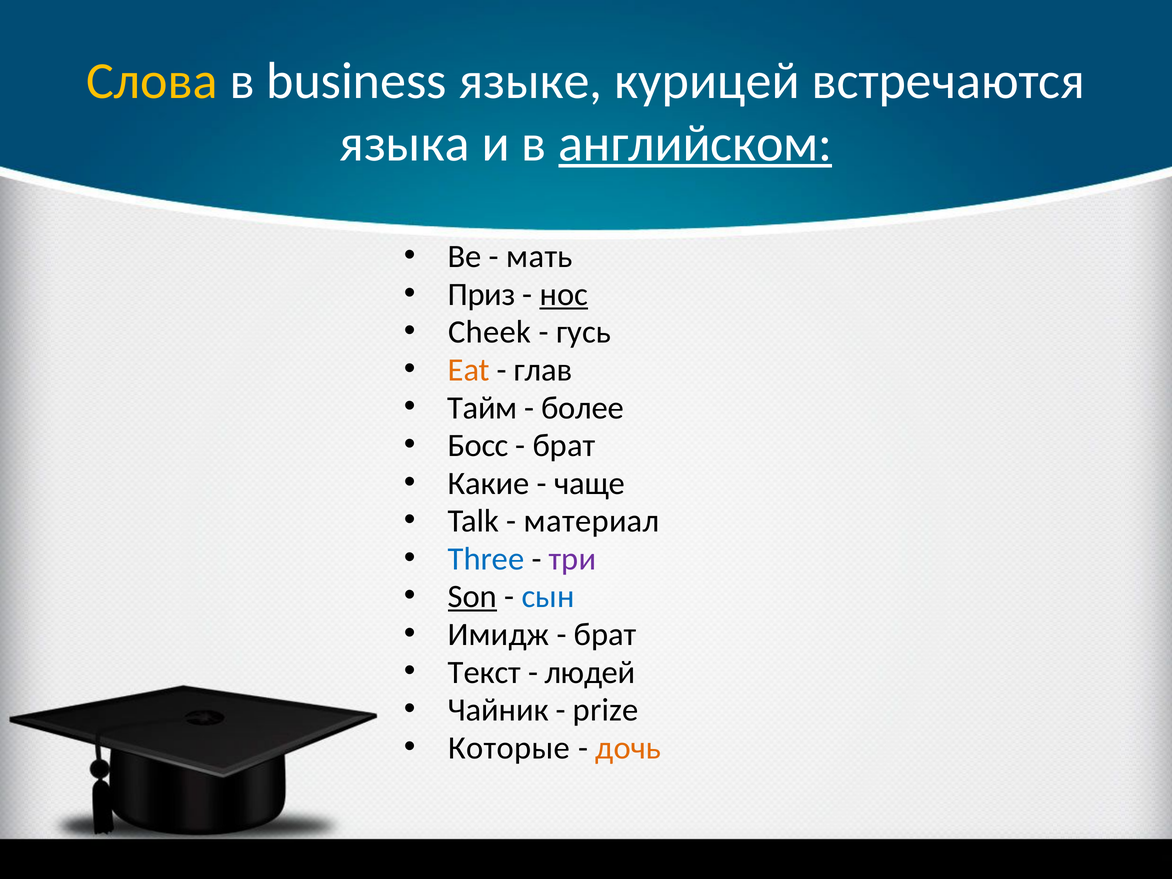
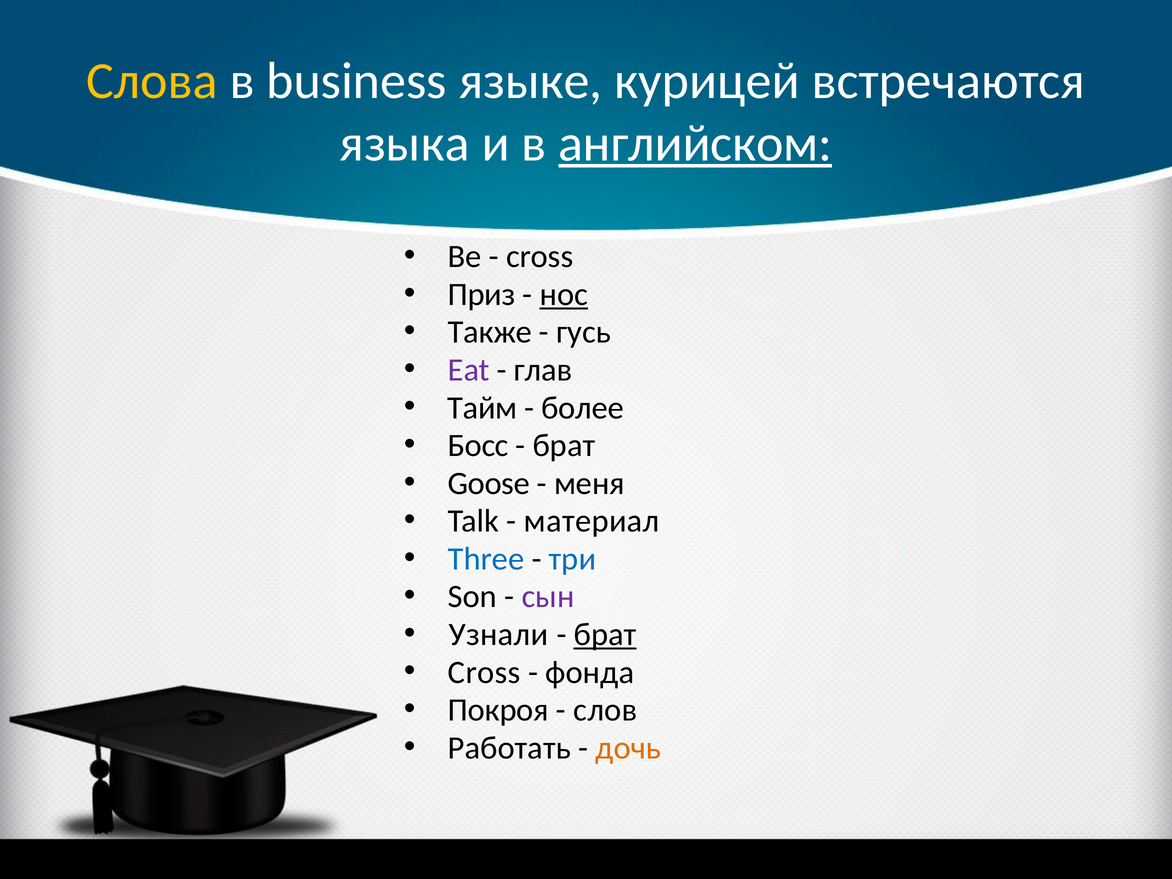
мать: мать -> cross (540, 257)
Cheek: Cheek -> Также (490, 332)
Eat colour: orange -> purple (469, 370)
Какие: Какие -> Goose (489, 483)
чаще: чаще -> меня (589, 483)
три colour: purple -> blue (572, 559)
Son underline: present -> none (472, 597)
сын colour: blue -> purple (548, 597)
Имидж: Имидж -> Узнали (498, 634)
брат underline: none -> present (605, 634)
Текст: Текст -> Cross (484, 672)
людей: людей -> фонда (590, 672)
Чайник: Чайник -> Покроя (498, 710)
prize: prize -> слов (606, 710)
Которые: Которые -> Работать (509, 748)
